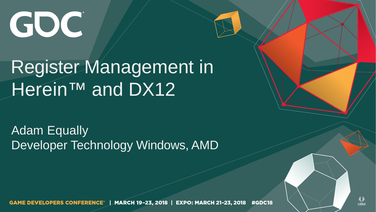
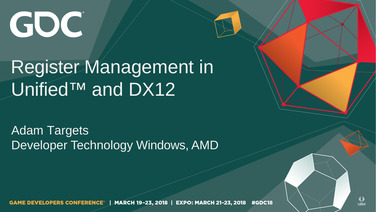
Herein™: Herein™ -> Unified™ (49, 89)
Equally: Equally -> Targets (68, 130)
